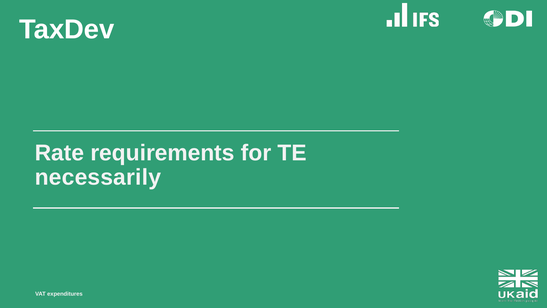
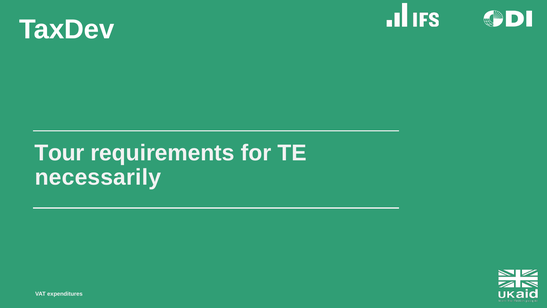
Rate: Rate -> Tour (60, 153)
